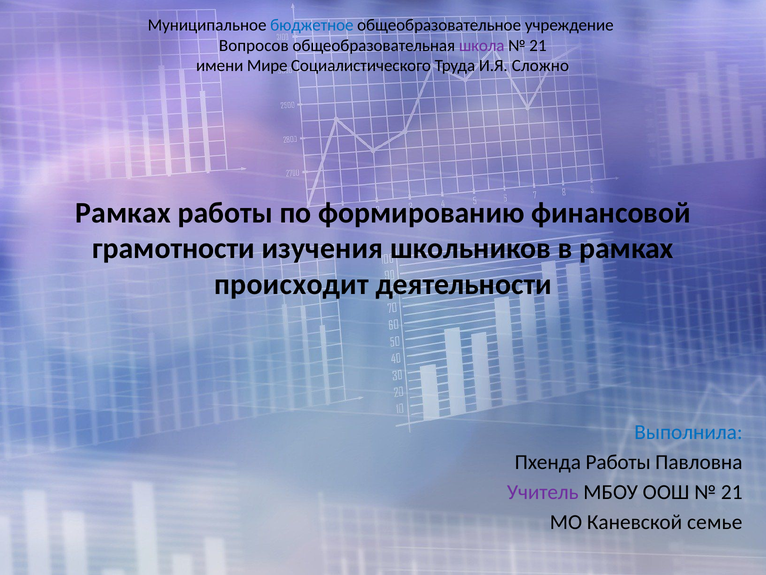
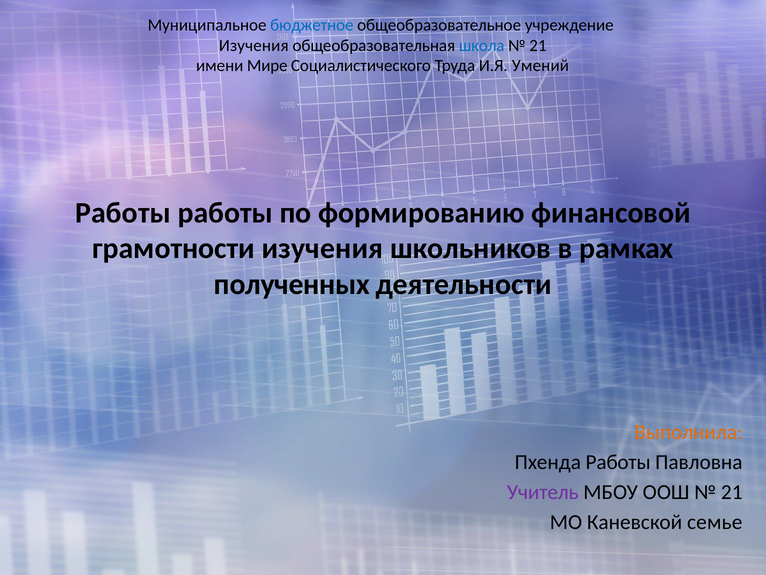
Вопросов: Вопросов -> Изучения (254, 45)
школа colour: purple -> blue (482, 45)
Сложно: Сложно -> Умений (540, 66)
Рамках: Рамках -> Работы (123, 213)
происходит: происходит -> полученных (292, 284)
Выполнила colour: blue -> orange (688, 432)
